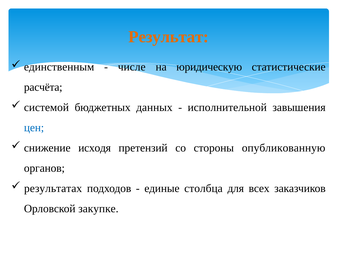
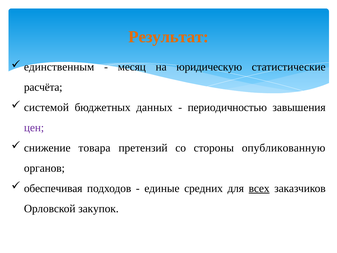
числе: числе -> месяц (132, 67)
исполнительной: исполнительной -> периодичностью (227, 107)
цен colour: blue -> purple (34, 128)
исходя: исходя -> товара (94, 148)
результатах: результатах -> обеспечивая (53, 188)
столбца: столбца -> средних (204, 188)
всех underline: none -> present (259, 188)
закупке: закупке -> закупок (98, 208)
